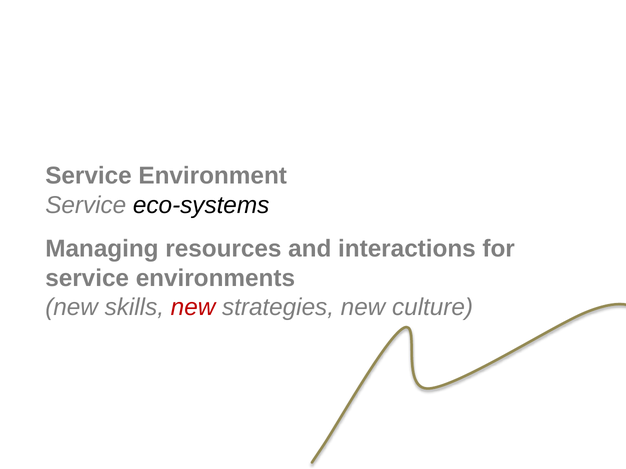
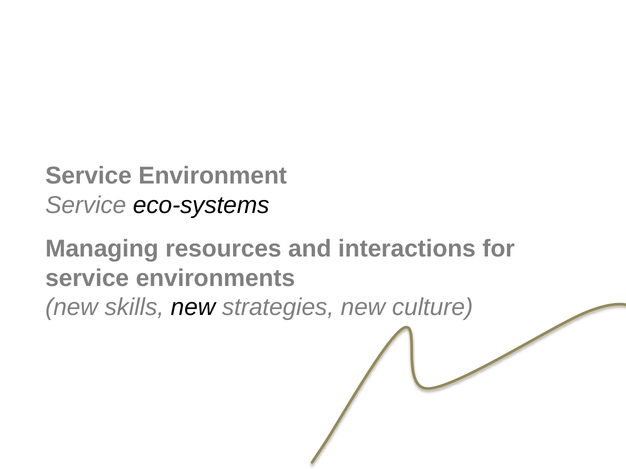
new colour: red -> black (193, 308)
